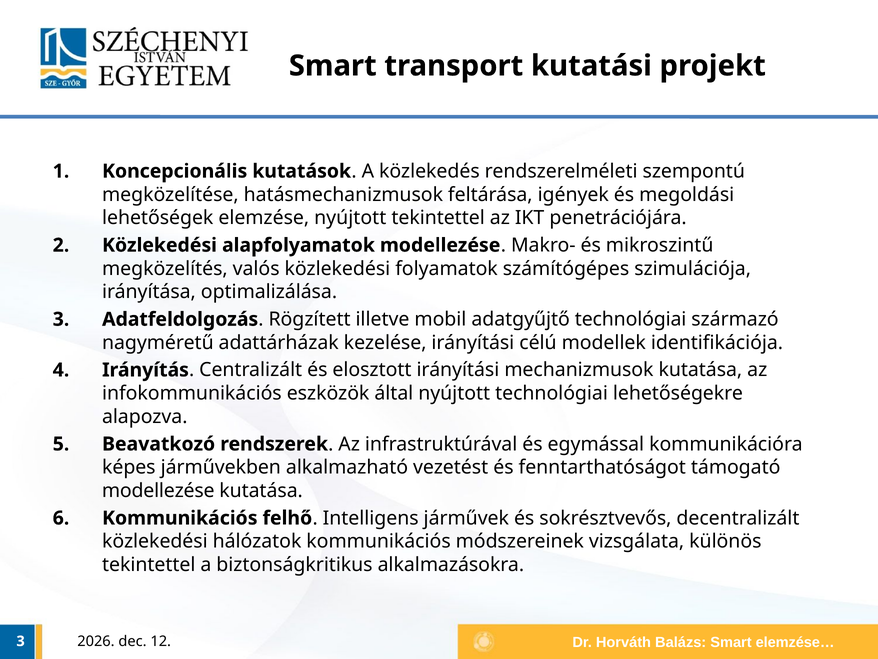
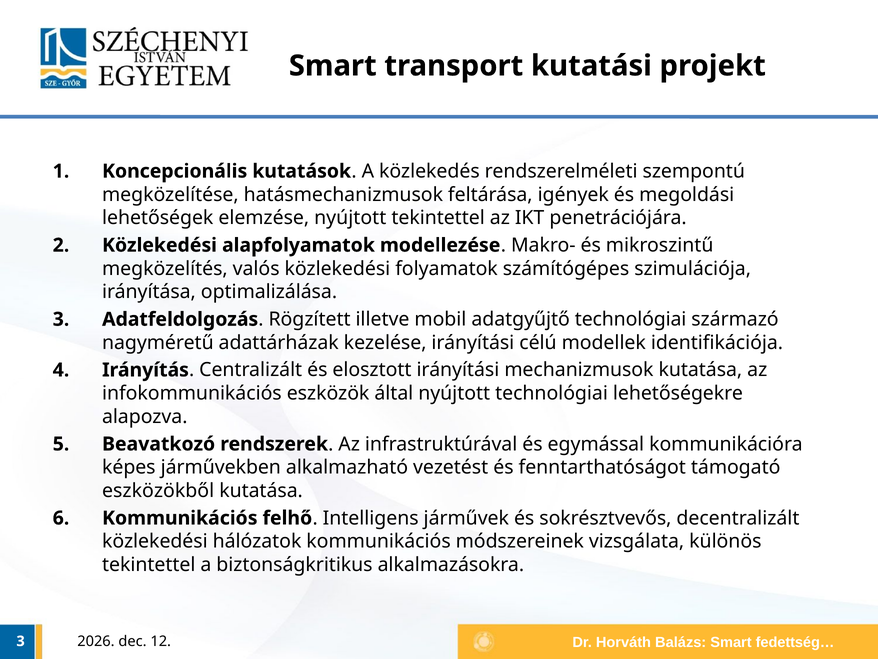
modellezése: modellezése -> eszközökből (158, 490)
elemzése…: elemzése… -> fedettség… (795, 642)
